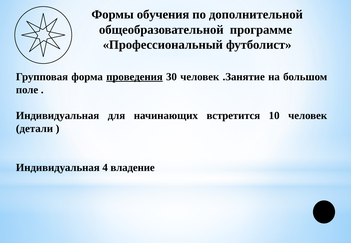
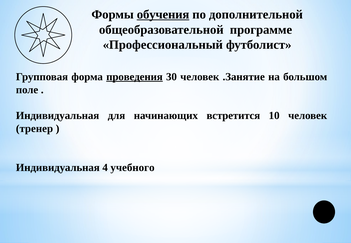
обучения underline: none -> present (163, 15)
детали: детали -> тренер (34, 129)
владение: владение -> учебного (133, 167)
